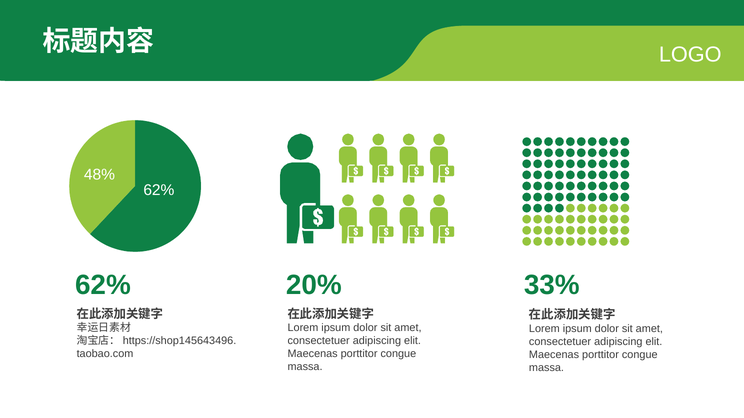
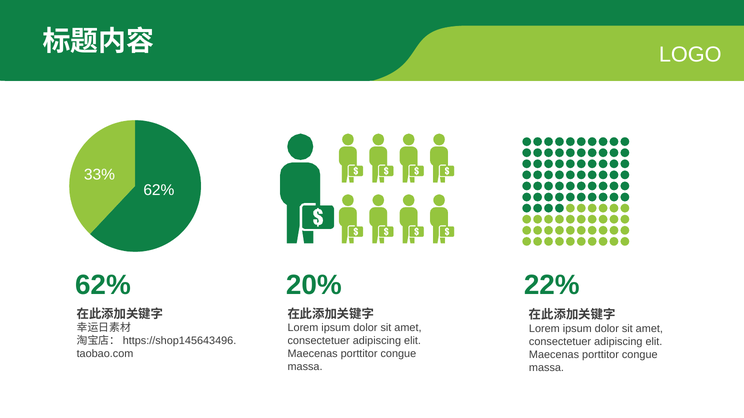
48%: 48% -> 33% (99, 175)
33%: 33% -> 22% (552, 285)
